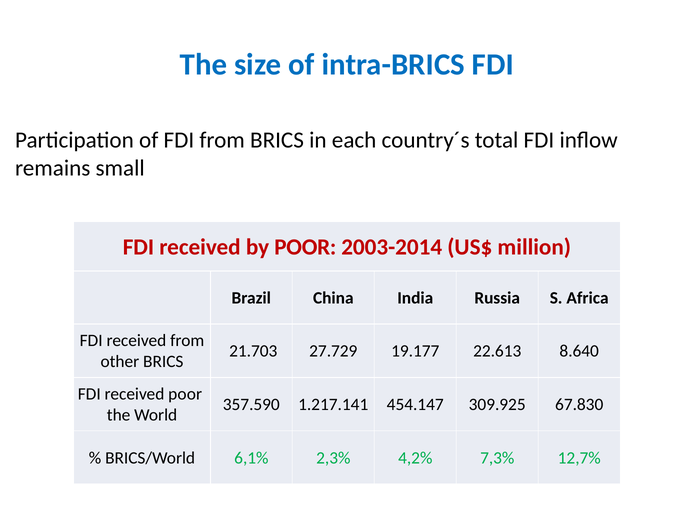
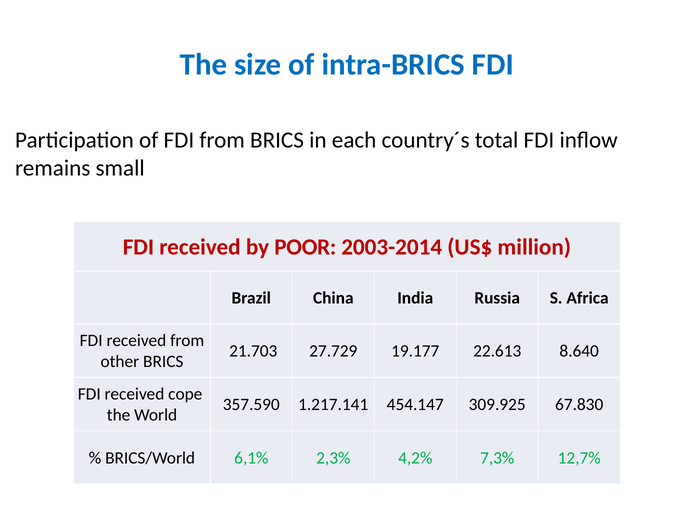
received poor: poor -> cope (185, 394)
